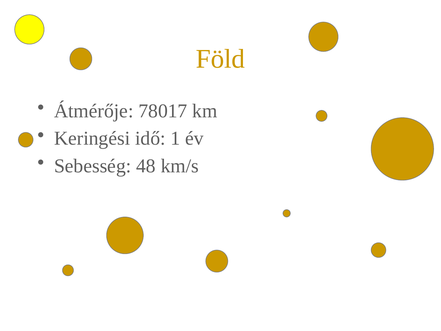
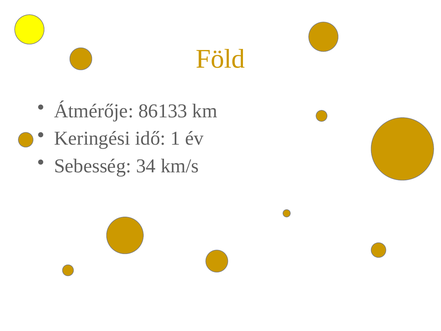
78017: 78017 -> 86133 (163, 111)
48: 48 -> 34 (146, 166)
